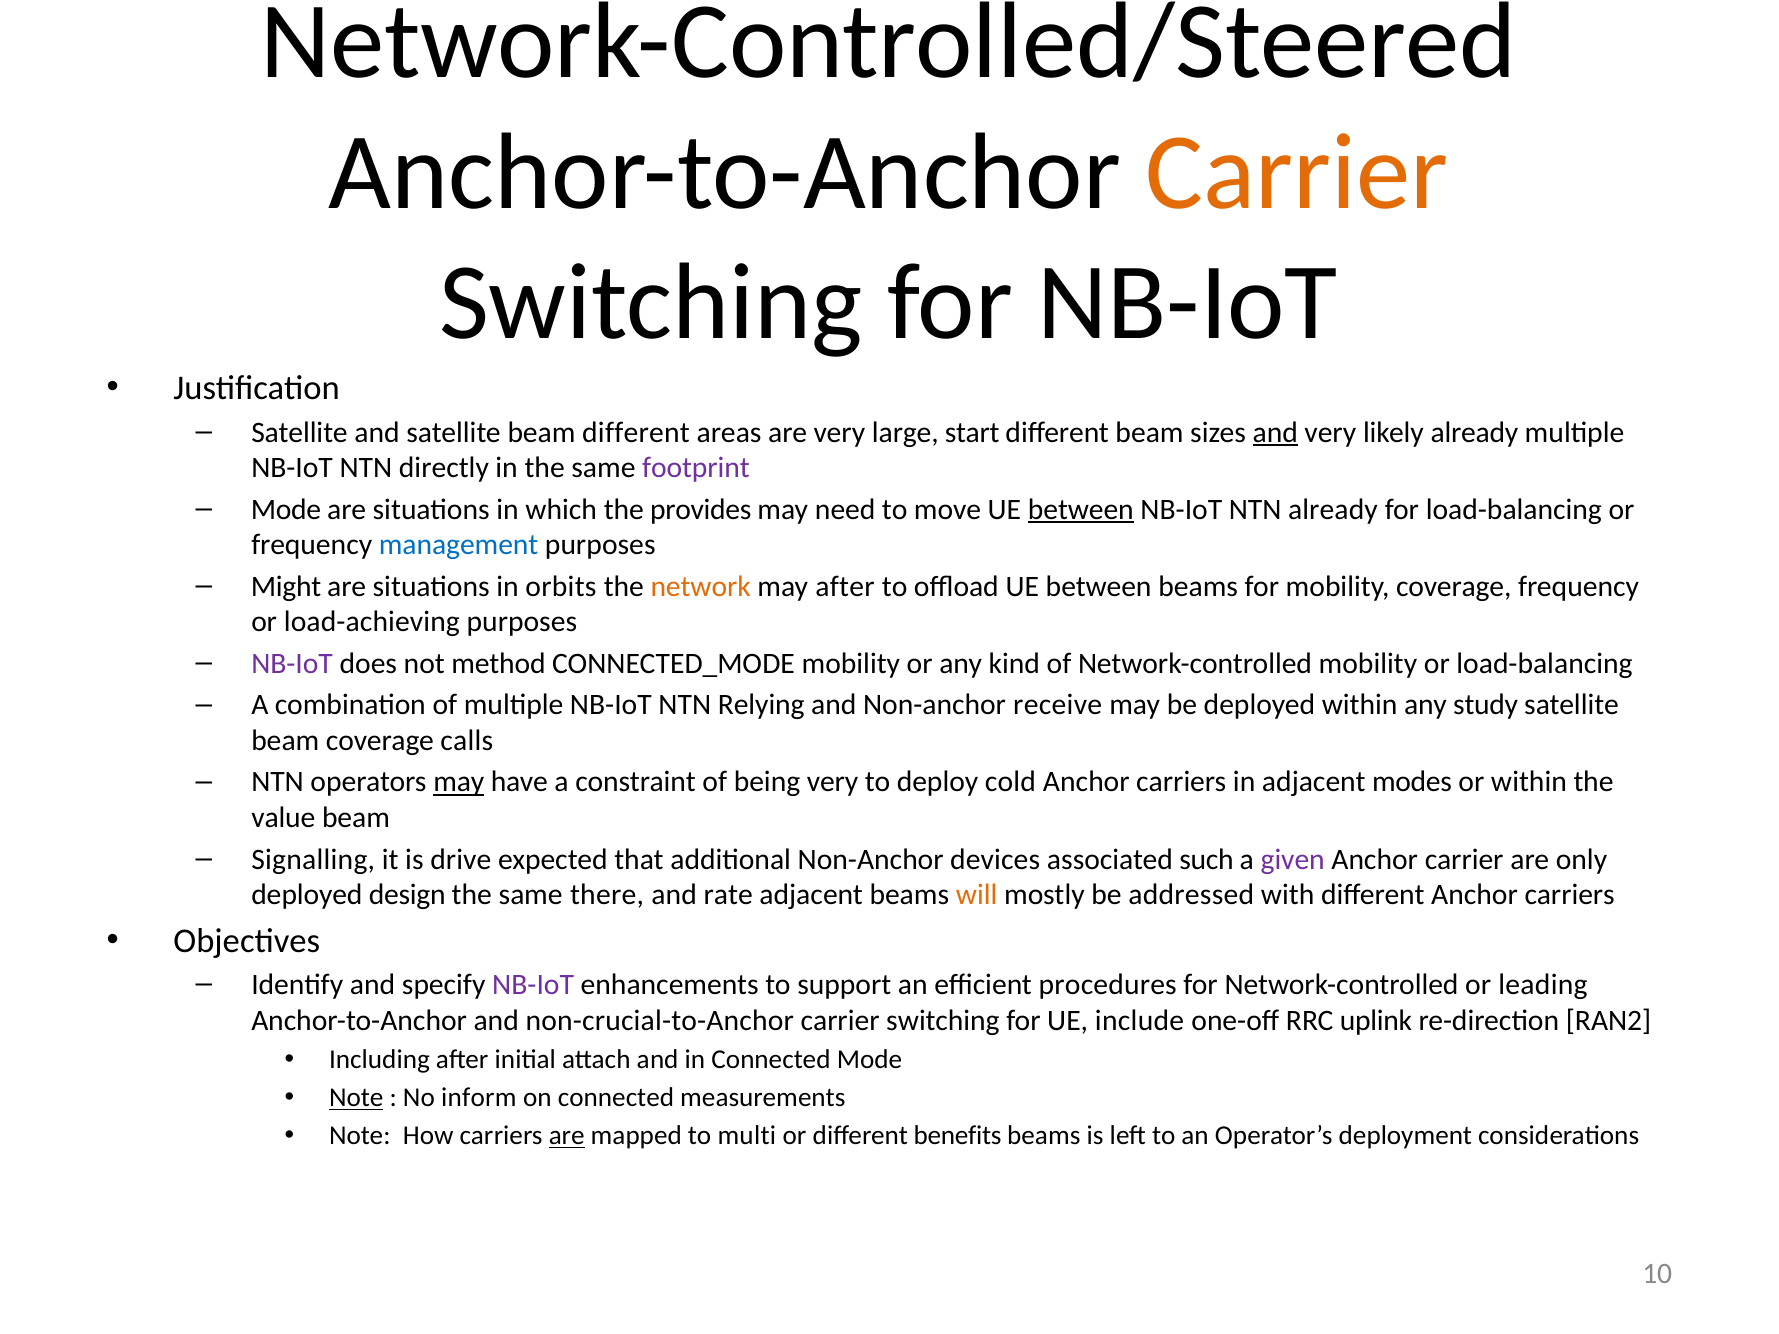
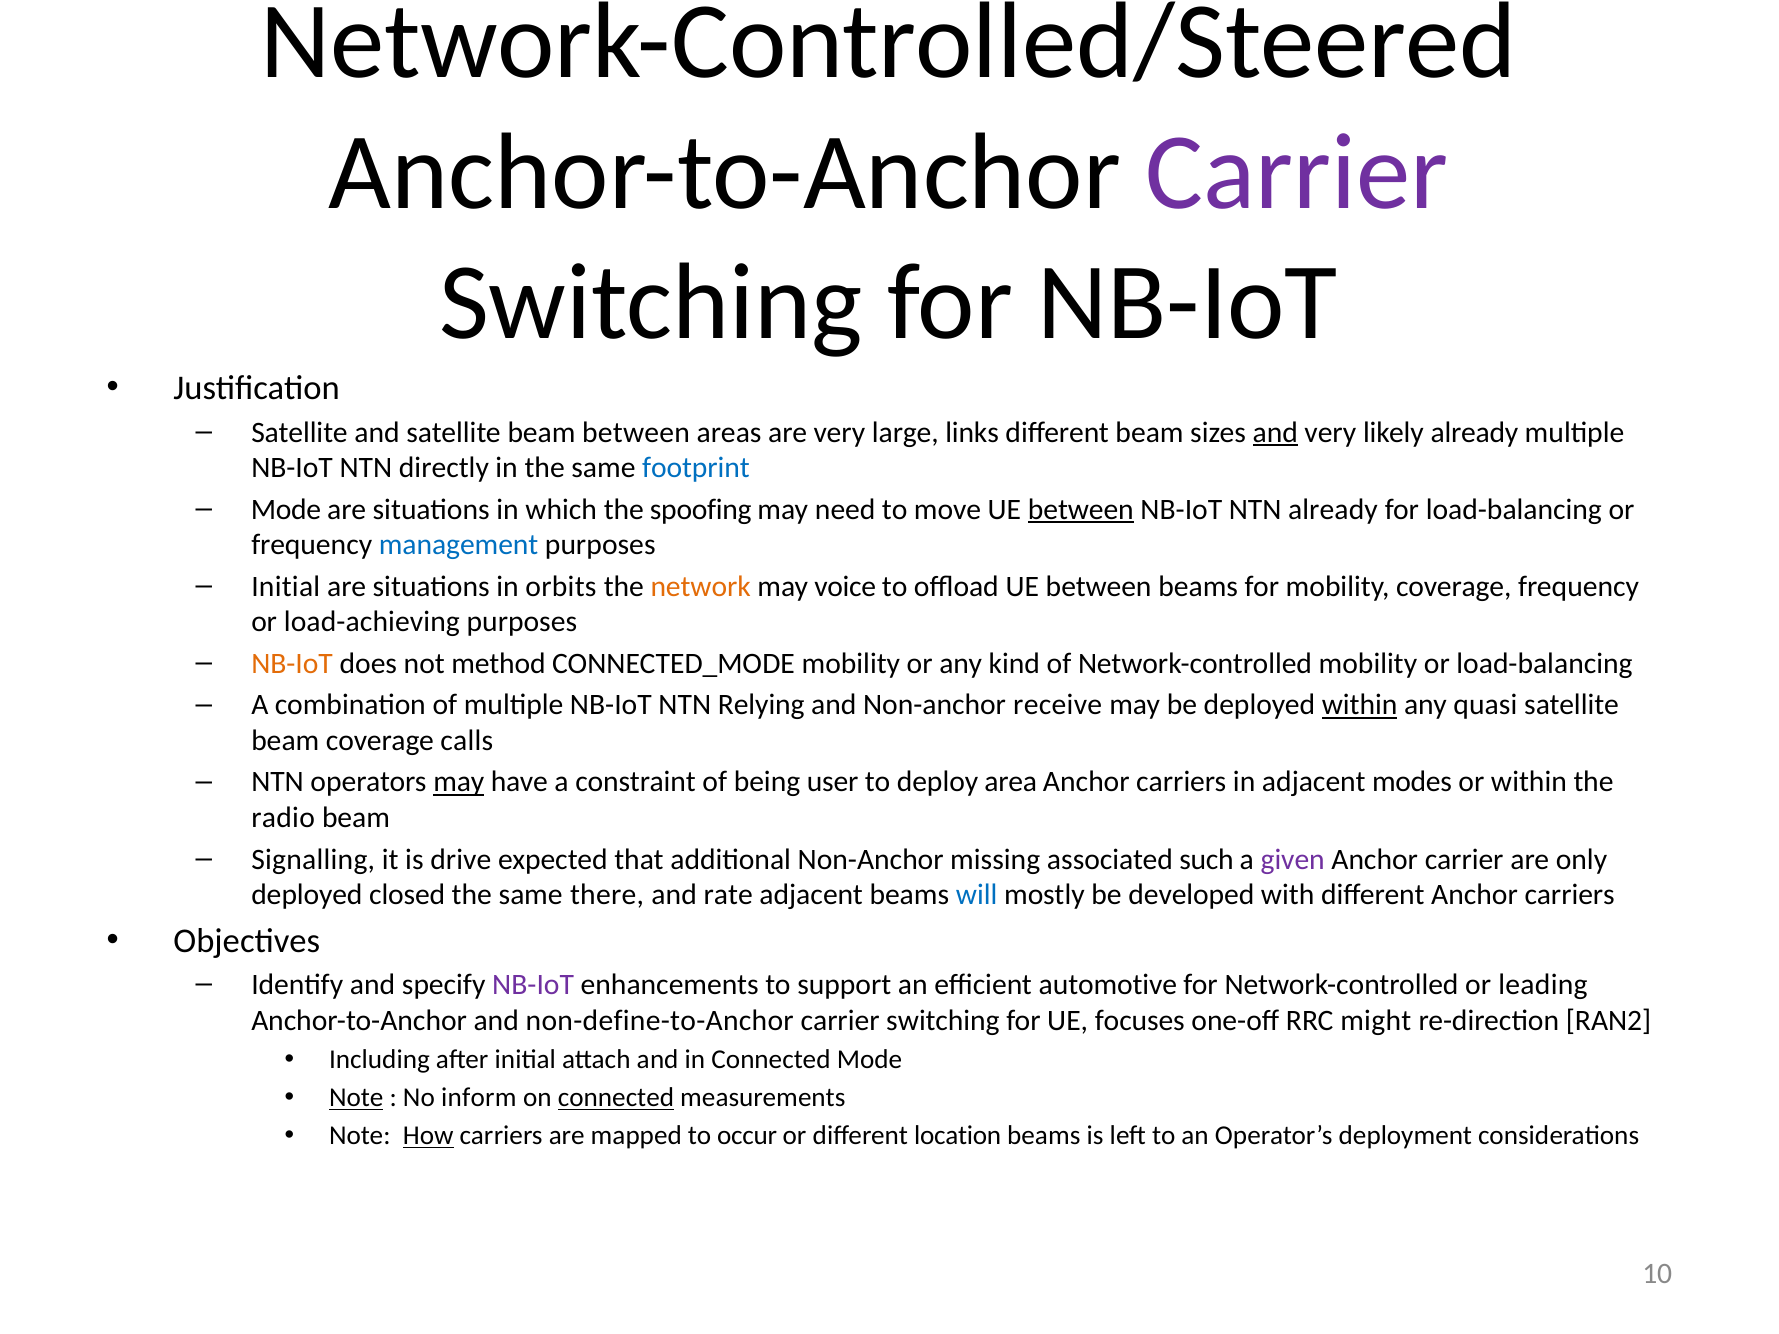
Carrier colour: orange -> purple (1297, 172)
beam different: different -> between (636, 432)
start: start -> links (972, 432)
footprint colour: purple -> blue (696, 468)
provides: provides -> spoofing (701, 509)
Might: Might -> Initial (286, 587)
may after: after -> voice (845, 587)
NB-IoT colour: purple -> orange (292, 664)
within underline: none -> present (1360, 705)
study: study -> quasi (1485, 705)
being very: very -> user (833, 782)
cold: cold -> area (1011, 782)
value: value -> radio (283, 818)
devices: devices -> missing (995, 859)
design: design -> closed (407, 895)
will colour: orange -> blue (977, 895)
addressed: addressed -> developed (1191, 895)
procedures: procedures -> automotive (1108, 985)
non-crucial-to-Anchor: non-crucial-to-Anchor -> non-define-to-Anchor (660, 1021)
include: include -> focuses (1140, 1021)
uplink: uplink -> might (1376, 1021)
connected underline: none -> present (616, 1098)
How underline: none -> present (428, 1136)
are underline: present -> none (567, 1136)
multi: multi -> occur (747, 1136)
benefits: benefits -> location (958, 1136)
